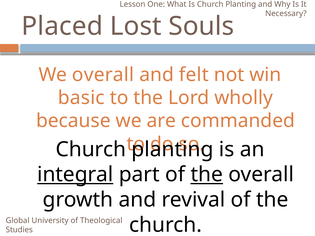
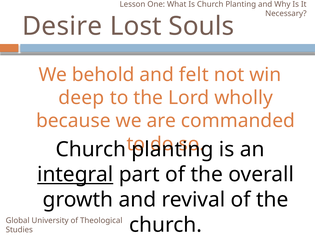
Placed: Placed -> Desire (62, 26)
We overall: overall -> behold (103, 75)
basic: basic -> deep (81, 98)
the underline: present -> none (207, 175)
